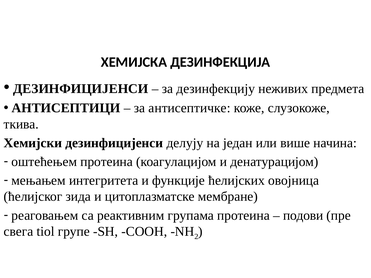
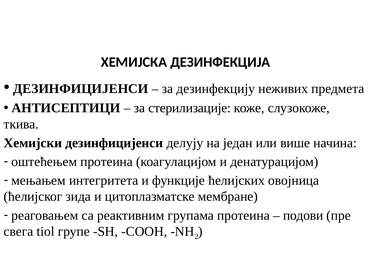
антисептичке: антисептичке -> стерилизације (190, 108)
